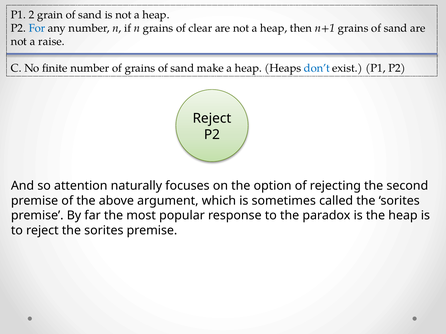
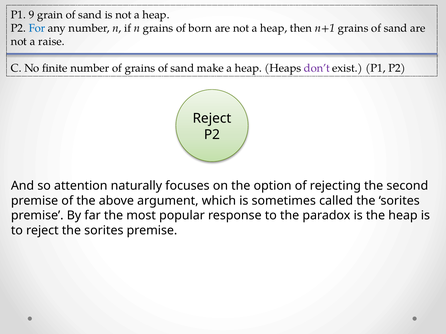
2: 2 -> 9 (32, 15)
clear: clear -> born (200, 28)
don’t colour: blue -> purple (317, 68)
